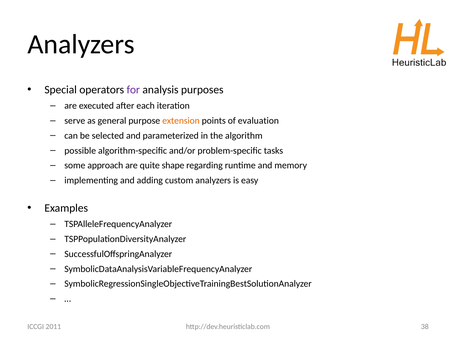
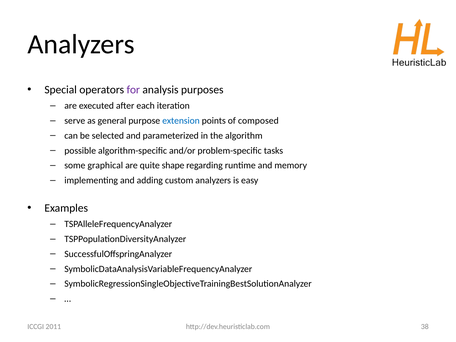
extension colour: orange -> blue (181, 121)
evaluation: evaluation -> composed (258, 121)
approach: approach -> graphical (105, 165)
